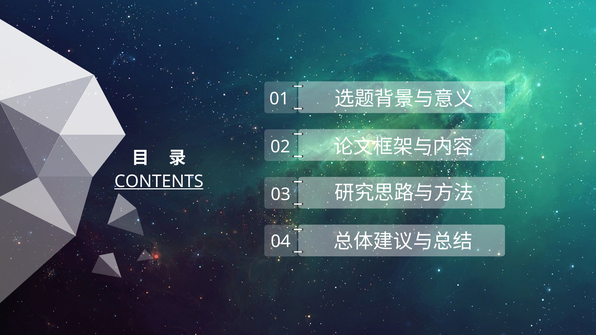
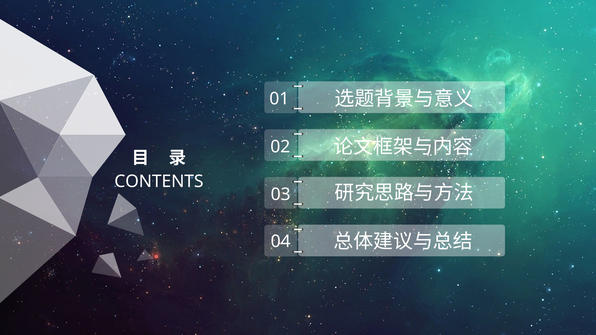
CONTENTS underline: present -> none (159, 182)
